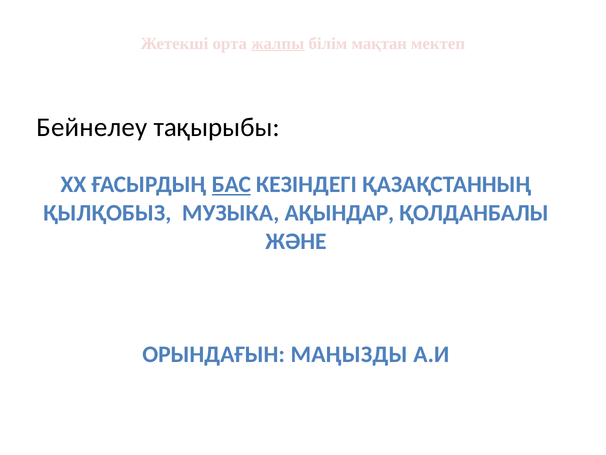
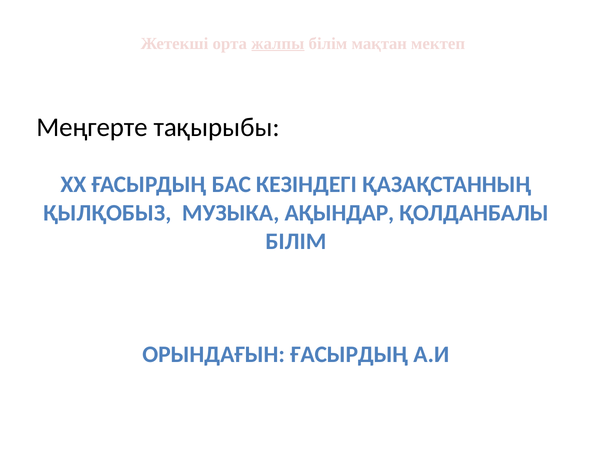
Бейнелеу: Бейнелеу -> Меңгерте (92, 127)
БАС underline: present -> none (231, 184)
ЖӘНЕ: ЖӘНЕ -> БІЛІМ (296, 241)
ОРЫНДАҒЫН МАҢЫЗДЫ: МАҢЫЗДЫ -> ҒАСЫРДЫҢ (349, 354)
